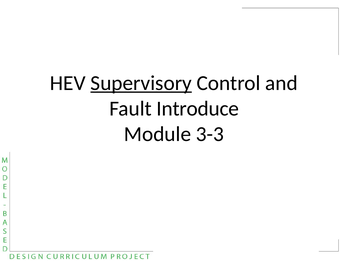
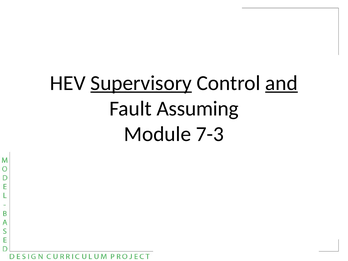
and underline: none -> present (281, 83)
Introduce: Introduce -> Assuming (198, 109)
3-3: 3-3 -> 7-3 (210, 134)
